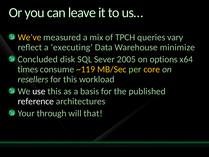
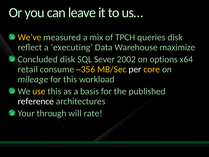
queries vary: vary -> disk (175, 37)
minimize: minimize -> maximize (177, 47)
2005: 2005 -> 2002 (126, 59)
times: times -> retail (28, 69)
~119: ~119 -> ~356 (86, 69)
per colour: light green -> white (135, 69)
resellers: resellers -> mileage (33, 79)
use colour: white -> yellow (39, 91)
that: that -> rate (93, 113)
